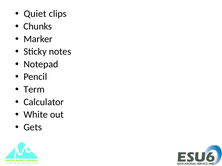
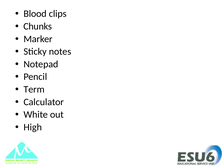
Quiet: Quiet -> Blood (35, 14)
Gets: Gets -> High (33, 128)
